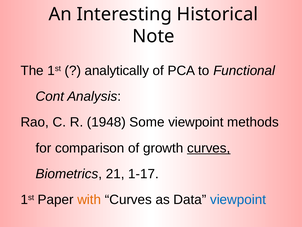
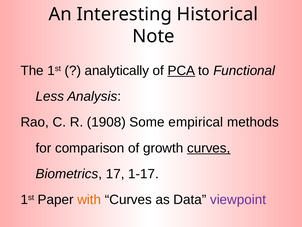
PCA underline: none -> present (181, 70)
Cont: Cont -> Less (50, 96)
1948: 1948 -> 1908 (106, 122)
Some viewpoint: viewpoint -> empirical (196, 122)
21: 21 -> 17 (115, 174)
viewpoint colour: blue -> purple (238, 199)
